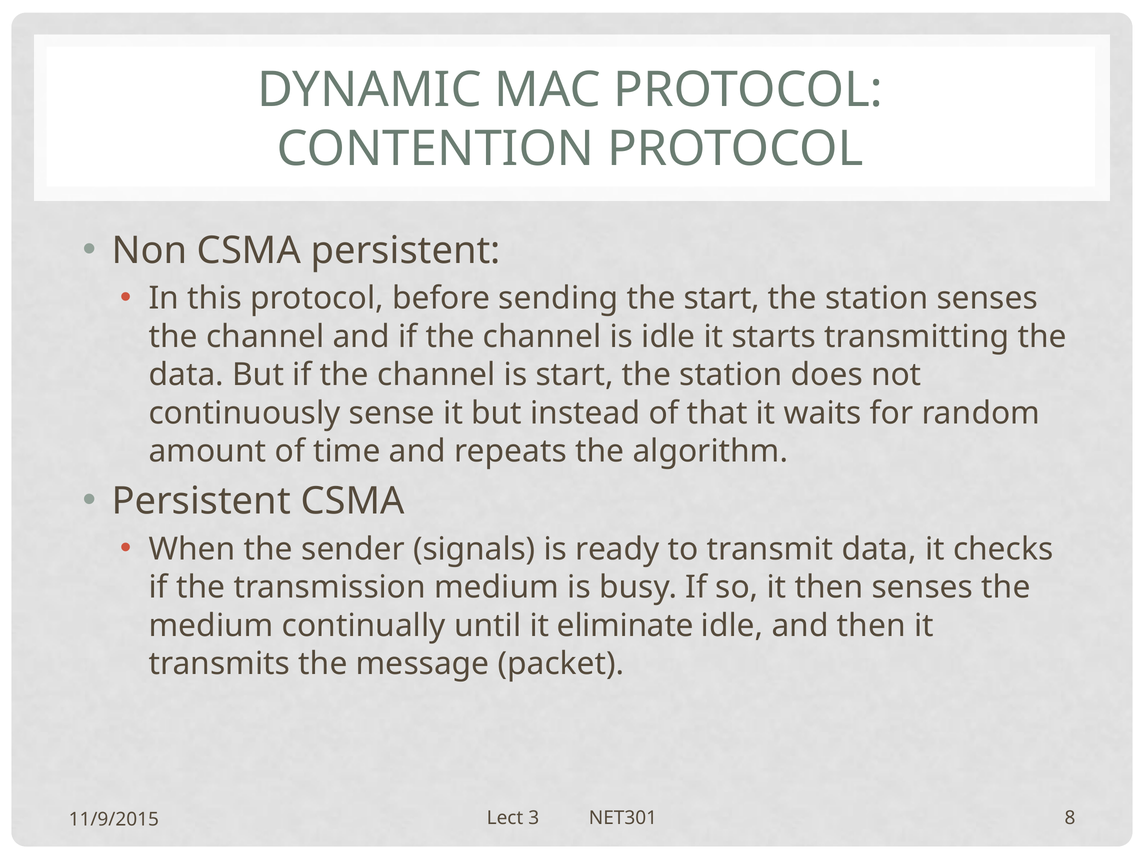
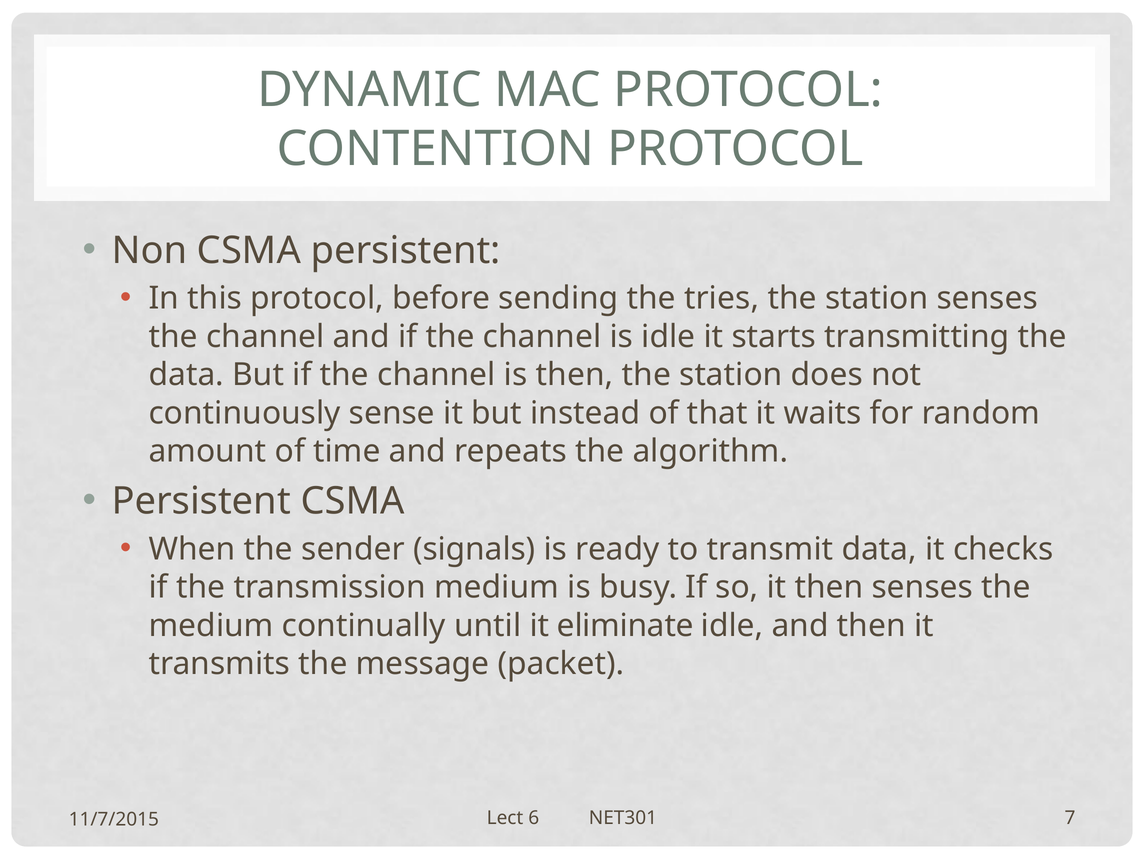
the start: start -> tries (722, 298)
is start: start -> then (575, 375)
3: 3 -> 6 (534, 818)
8: 8 -> 7 (1070, 818)
11/9/2015: 11/9/2015 -> 11/7/2015 (114, 819)
